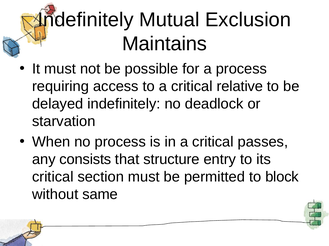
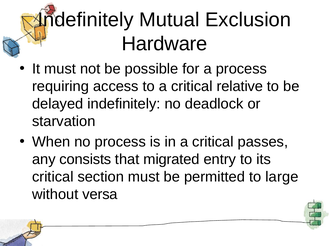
Maintains: Maintains -> Hardware (165, 44)
structure: structure -> migrated (172, 160)
block: block -> large (282, 177)
same: same -> versa (100, 195)
